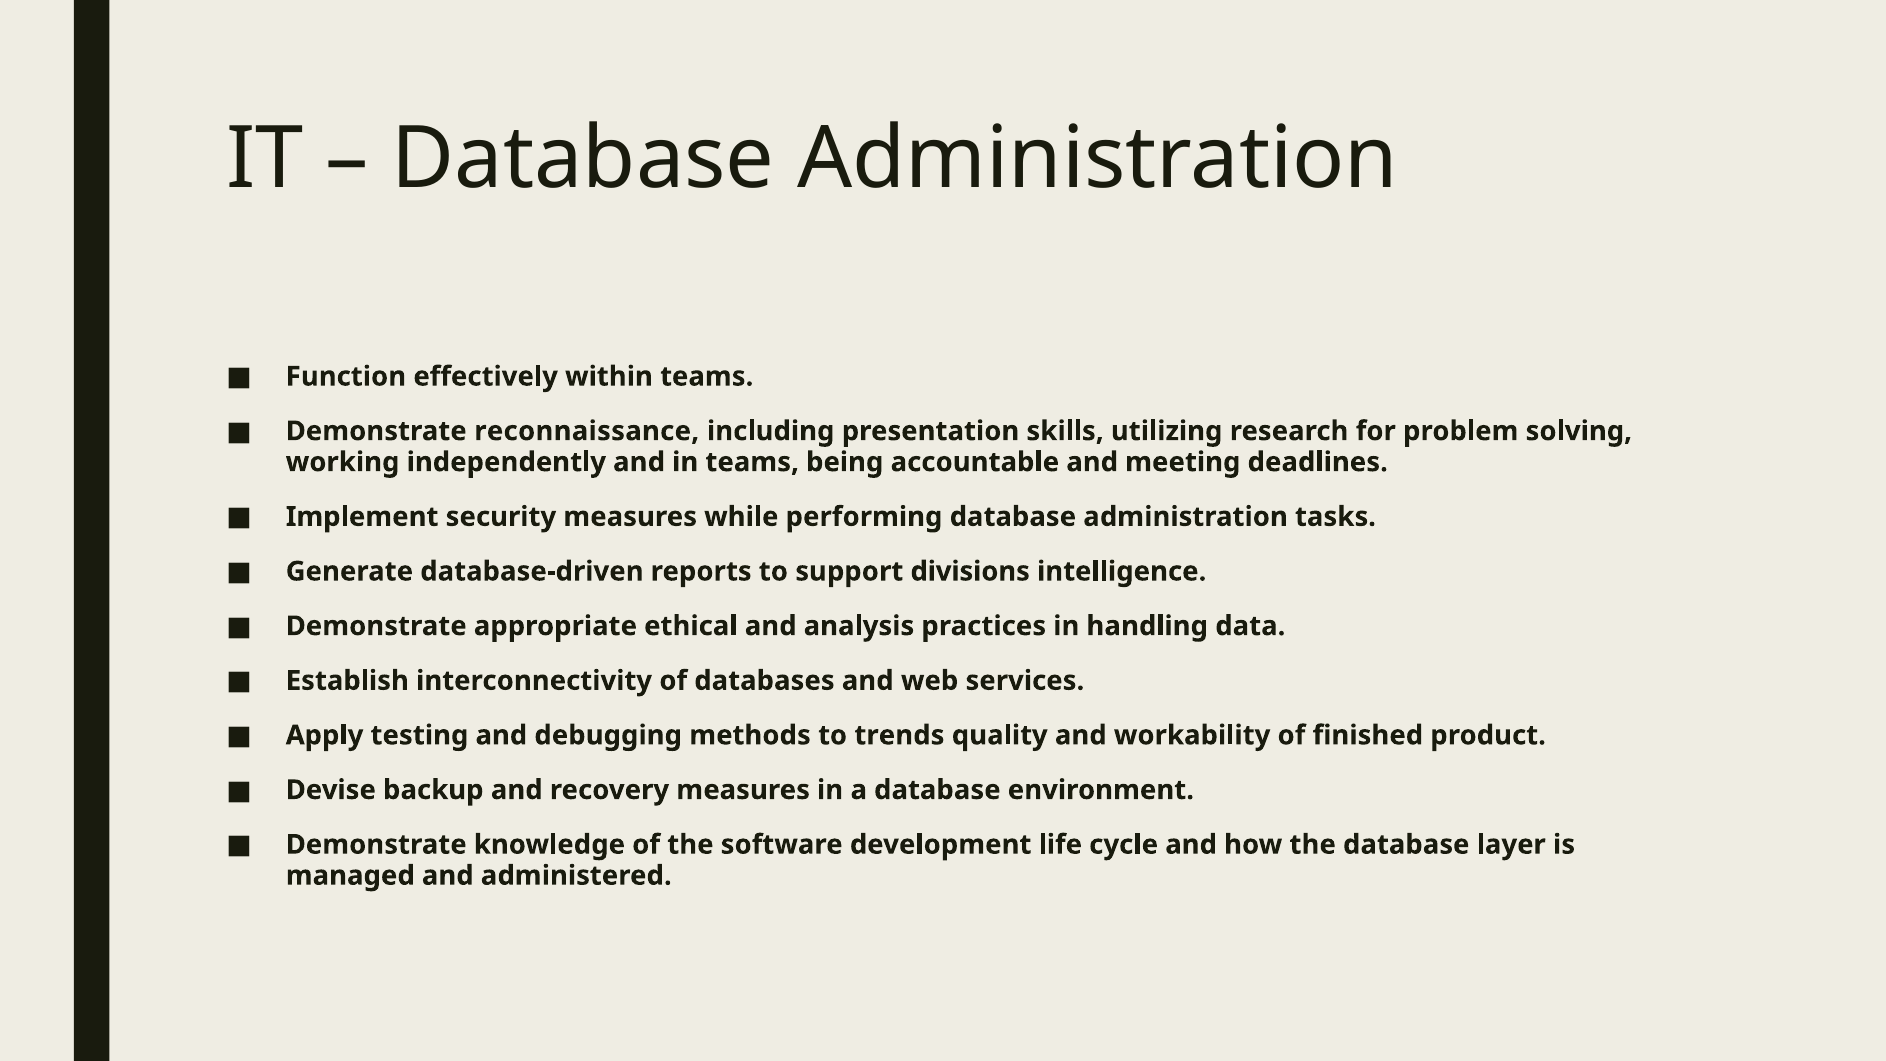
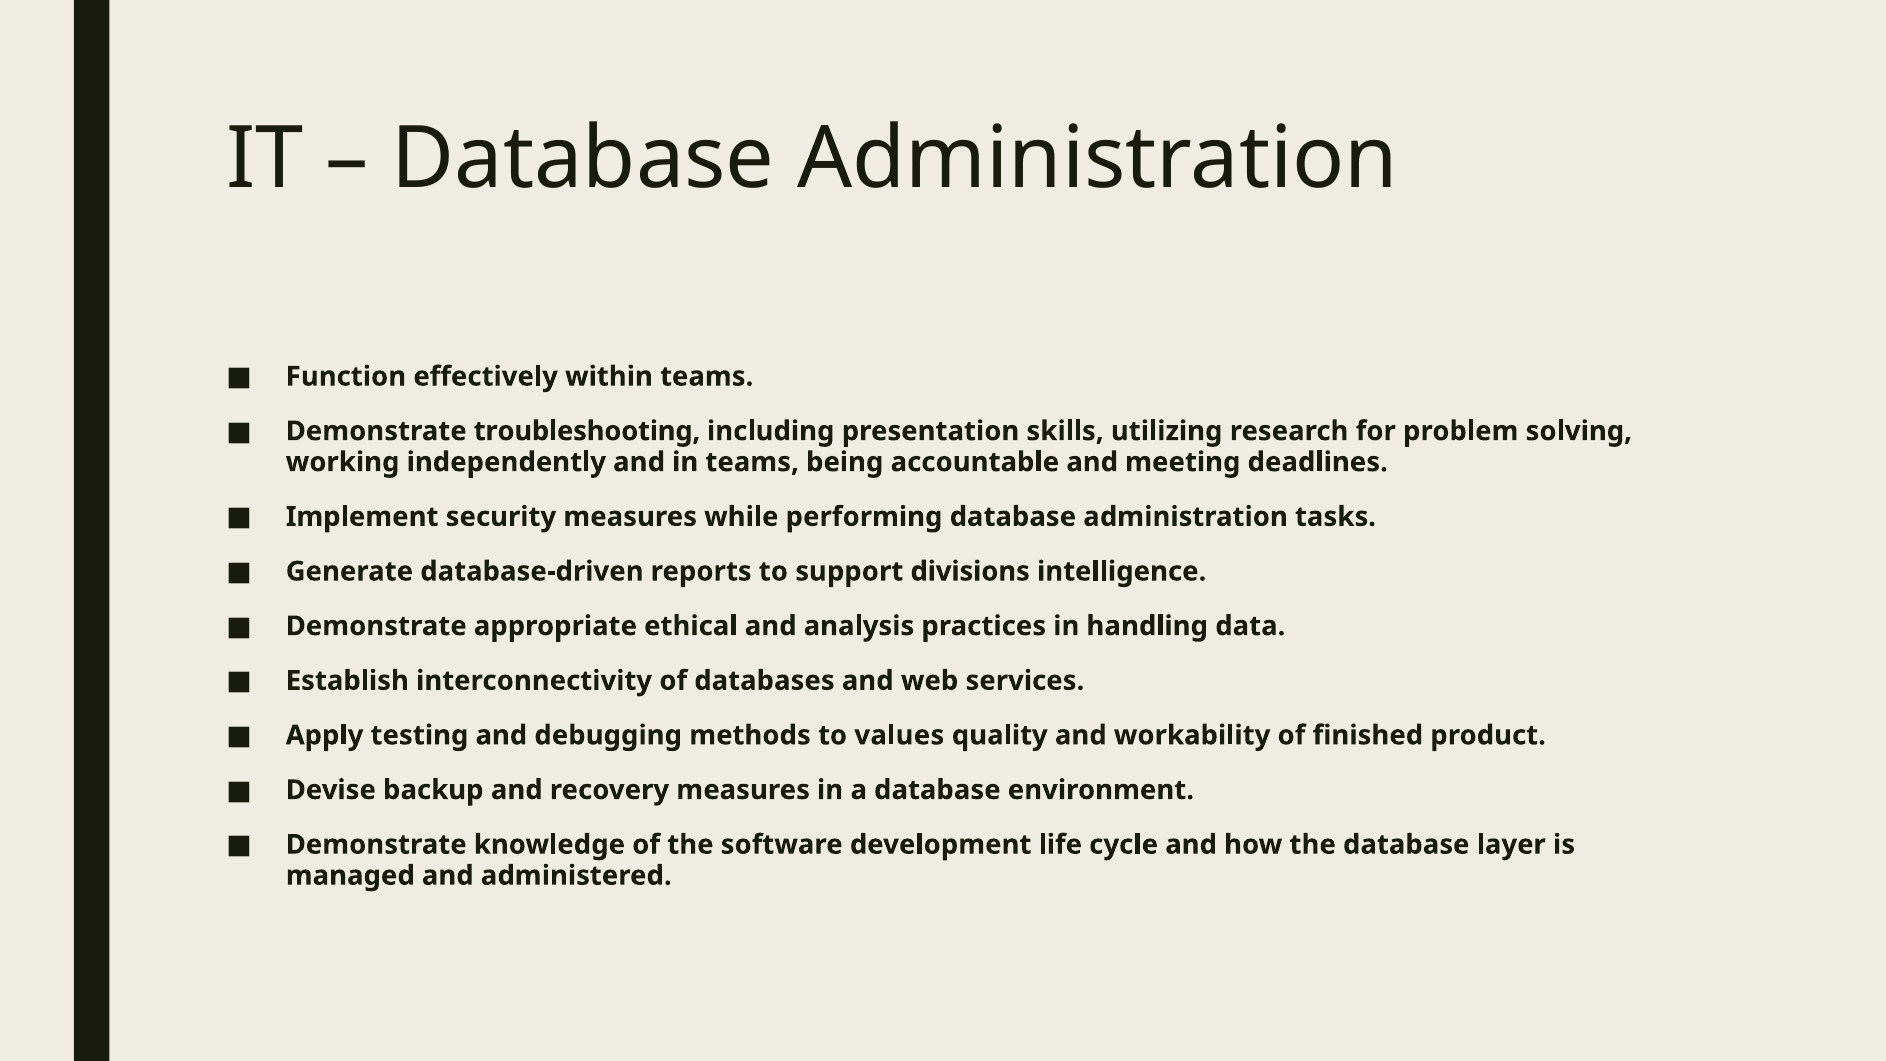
reconnaissance: reconnaissance -> troubleshooting (587, 431)
trends: trends -> values (899, 735)
